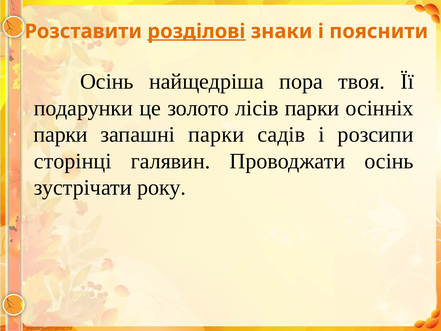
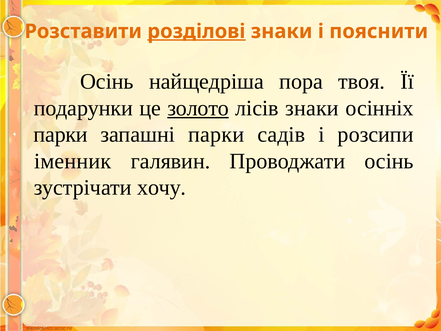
золото underline: none -> present (198, 108)
лісів парки: парки -> знаки (312, 108)
сторінці: сторінці -> іменник (73, 161)
року: року -> хочу (162, 187)
